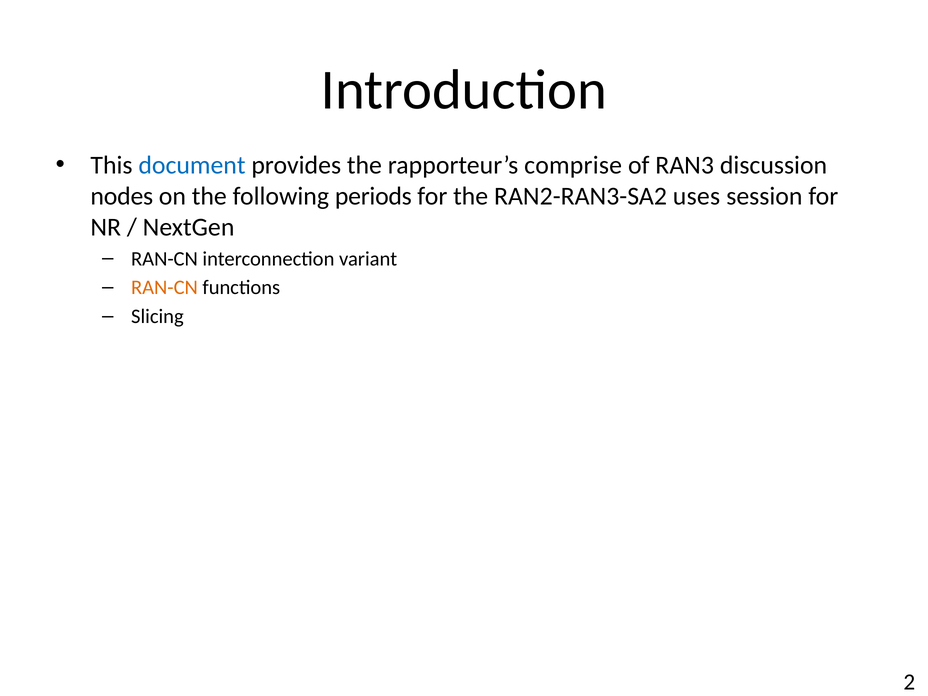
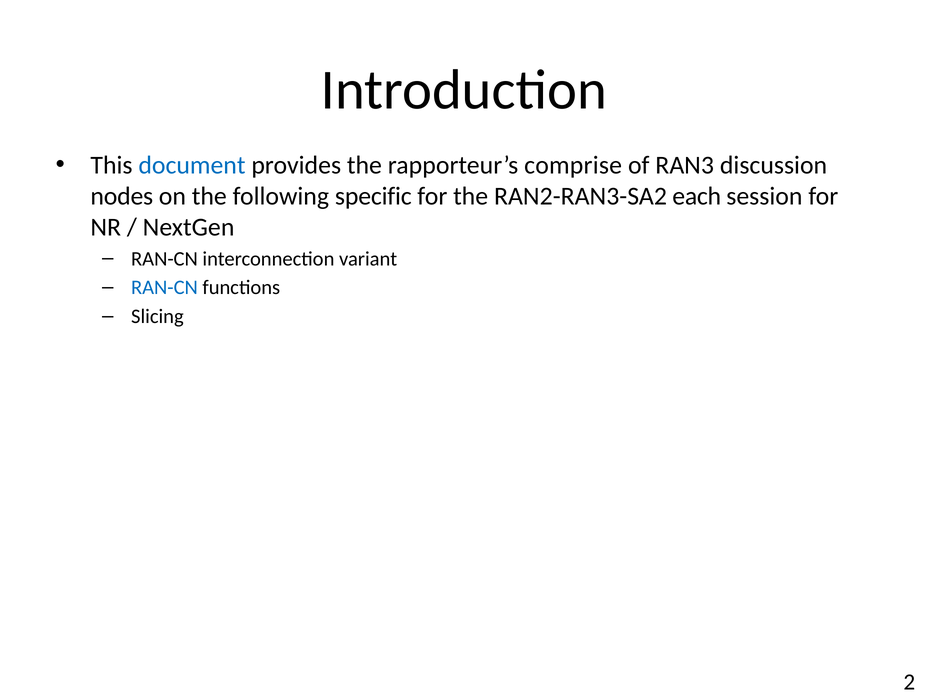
periods: periods -> specific (373, 196)
uses: uses -> each (697, 196)
RAN-CN colour: orange -> blue (164, 288)
